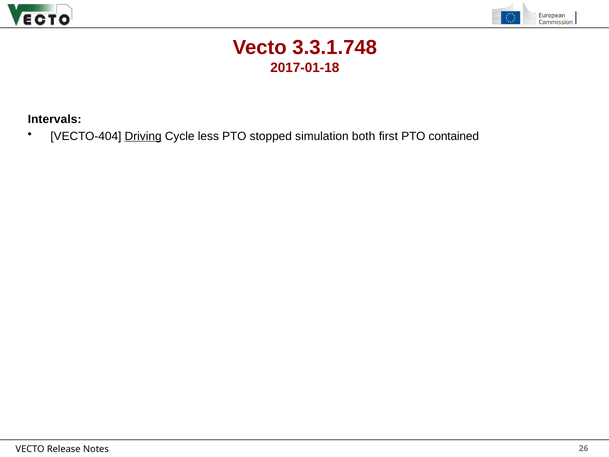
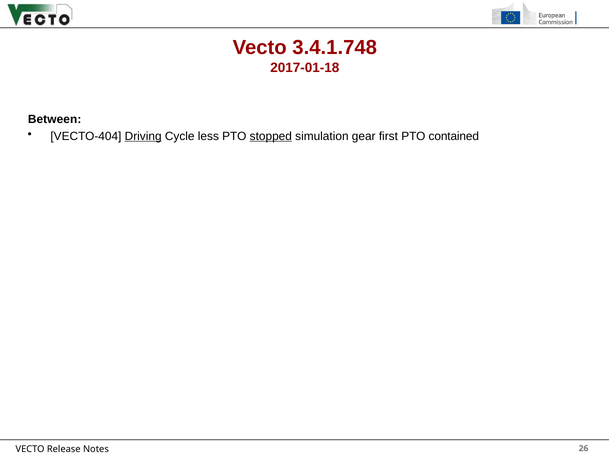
3.3.1.748: 3.3.1.748 -> 3.4.1.748 (335, 48)
Intervals: Intervals -> Between (55, 119)
stopped underline: none -> present (271, 136)
both: both -> gear (364, 136)
